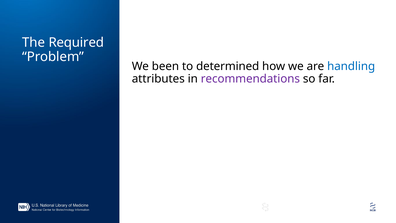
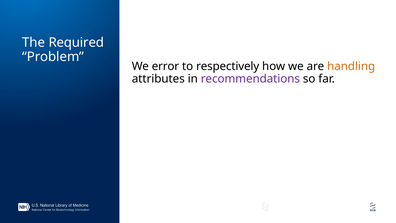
been: been -> error (165, 66)
determined: determined -> respectively (228, 66)
handling colour: blue -> orange (351, 66)
